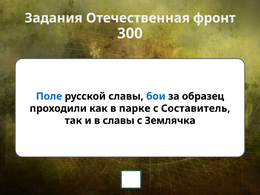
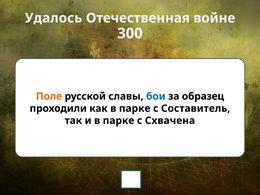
Задания: Задания -> Удалось (54, 18)
фронт: фронт -> войне (214, 18)
Поле colour: blue -> orange (49, 96)
и в славы: славы -> парке (118, 121)
Землячка: Землячка -> Схвачена (170, 121)
